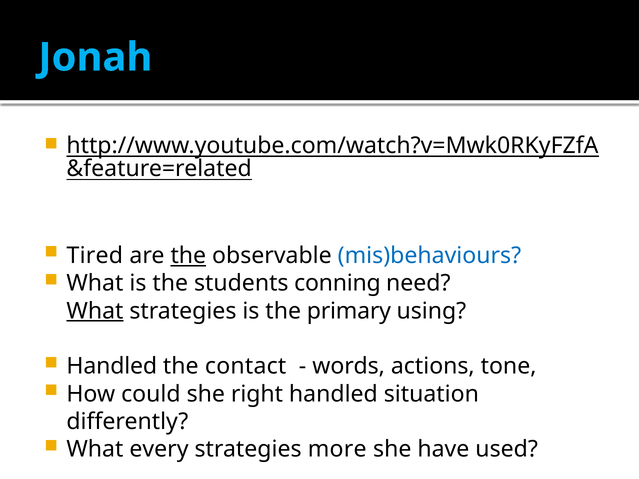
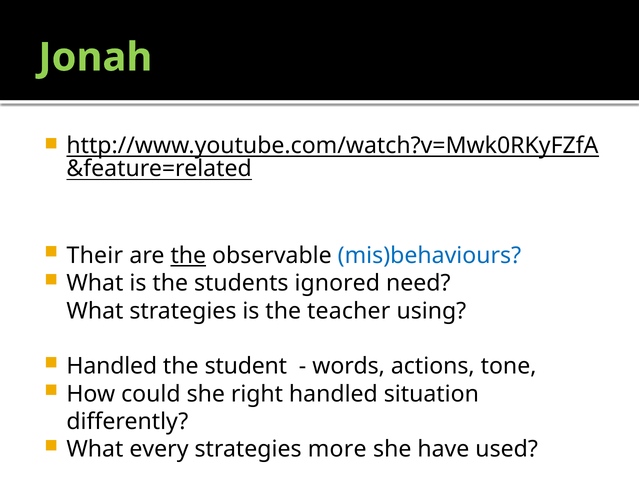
Jonah colour: light blue -> light green (95, 57)
Tired: Tired -> Their (95, 256)
conning: conning -> ignored (337, 284)
What underline: present -> none (95, 311)
primary: primary -> teacher (349, 311)
contact: contact -> student (246, 367)
